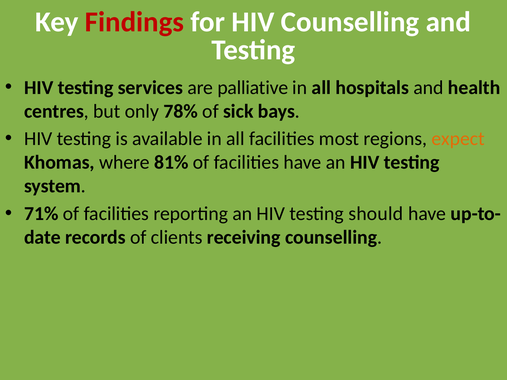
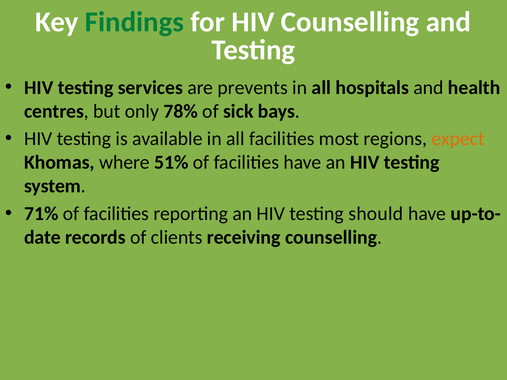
Findings colour: red -> green (134, 22)
palliative: palliative -> prevents (253, 88)
81%: 81% -> 51% (171, 163)
